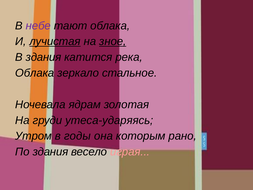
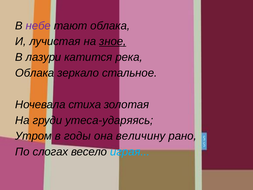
лучистая underline: present -> none (55, 41)
В здания: здания -> лазури (44, 57)
ядрам: ядрам -> стиха (85, 104)
которым: которым -> величину (141, 136)
По здания: здания -> слогах (50, 152)
играя colour: pink -> light blue (130, 152)
